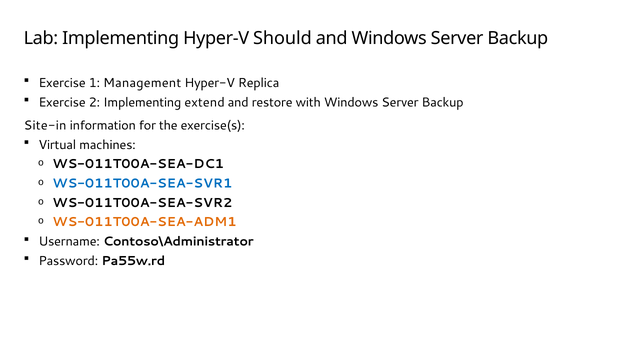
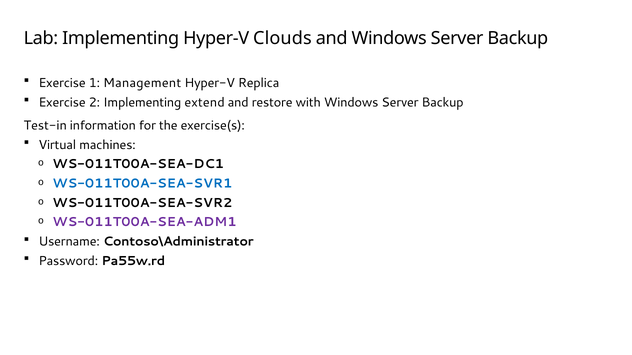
Should: Should -> Clouds (282, 38)
Site-in: Site-in -> Test-in (45, 126)
WS-011T00A-SEA-ADM1 colour: orange -> purple (144, 223)
